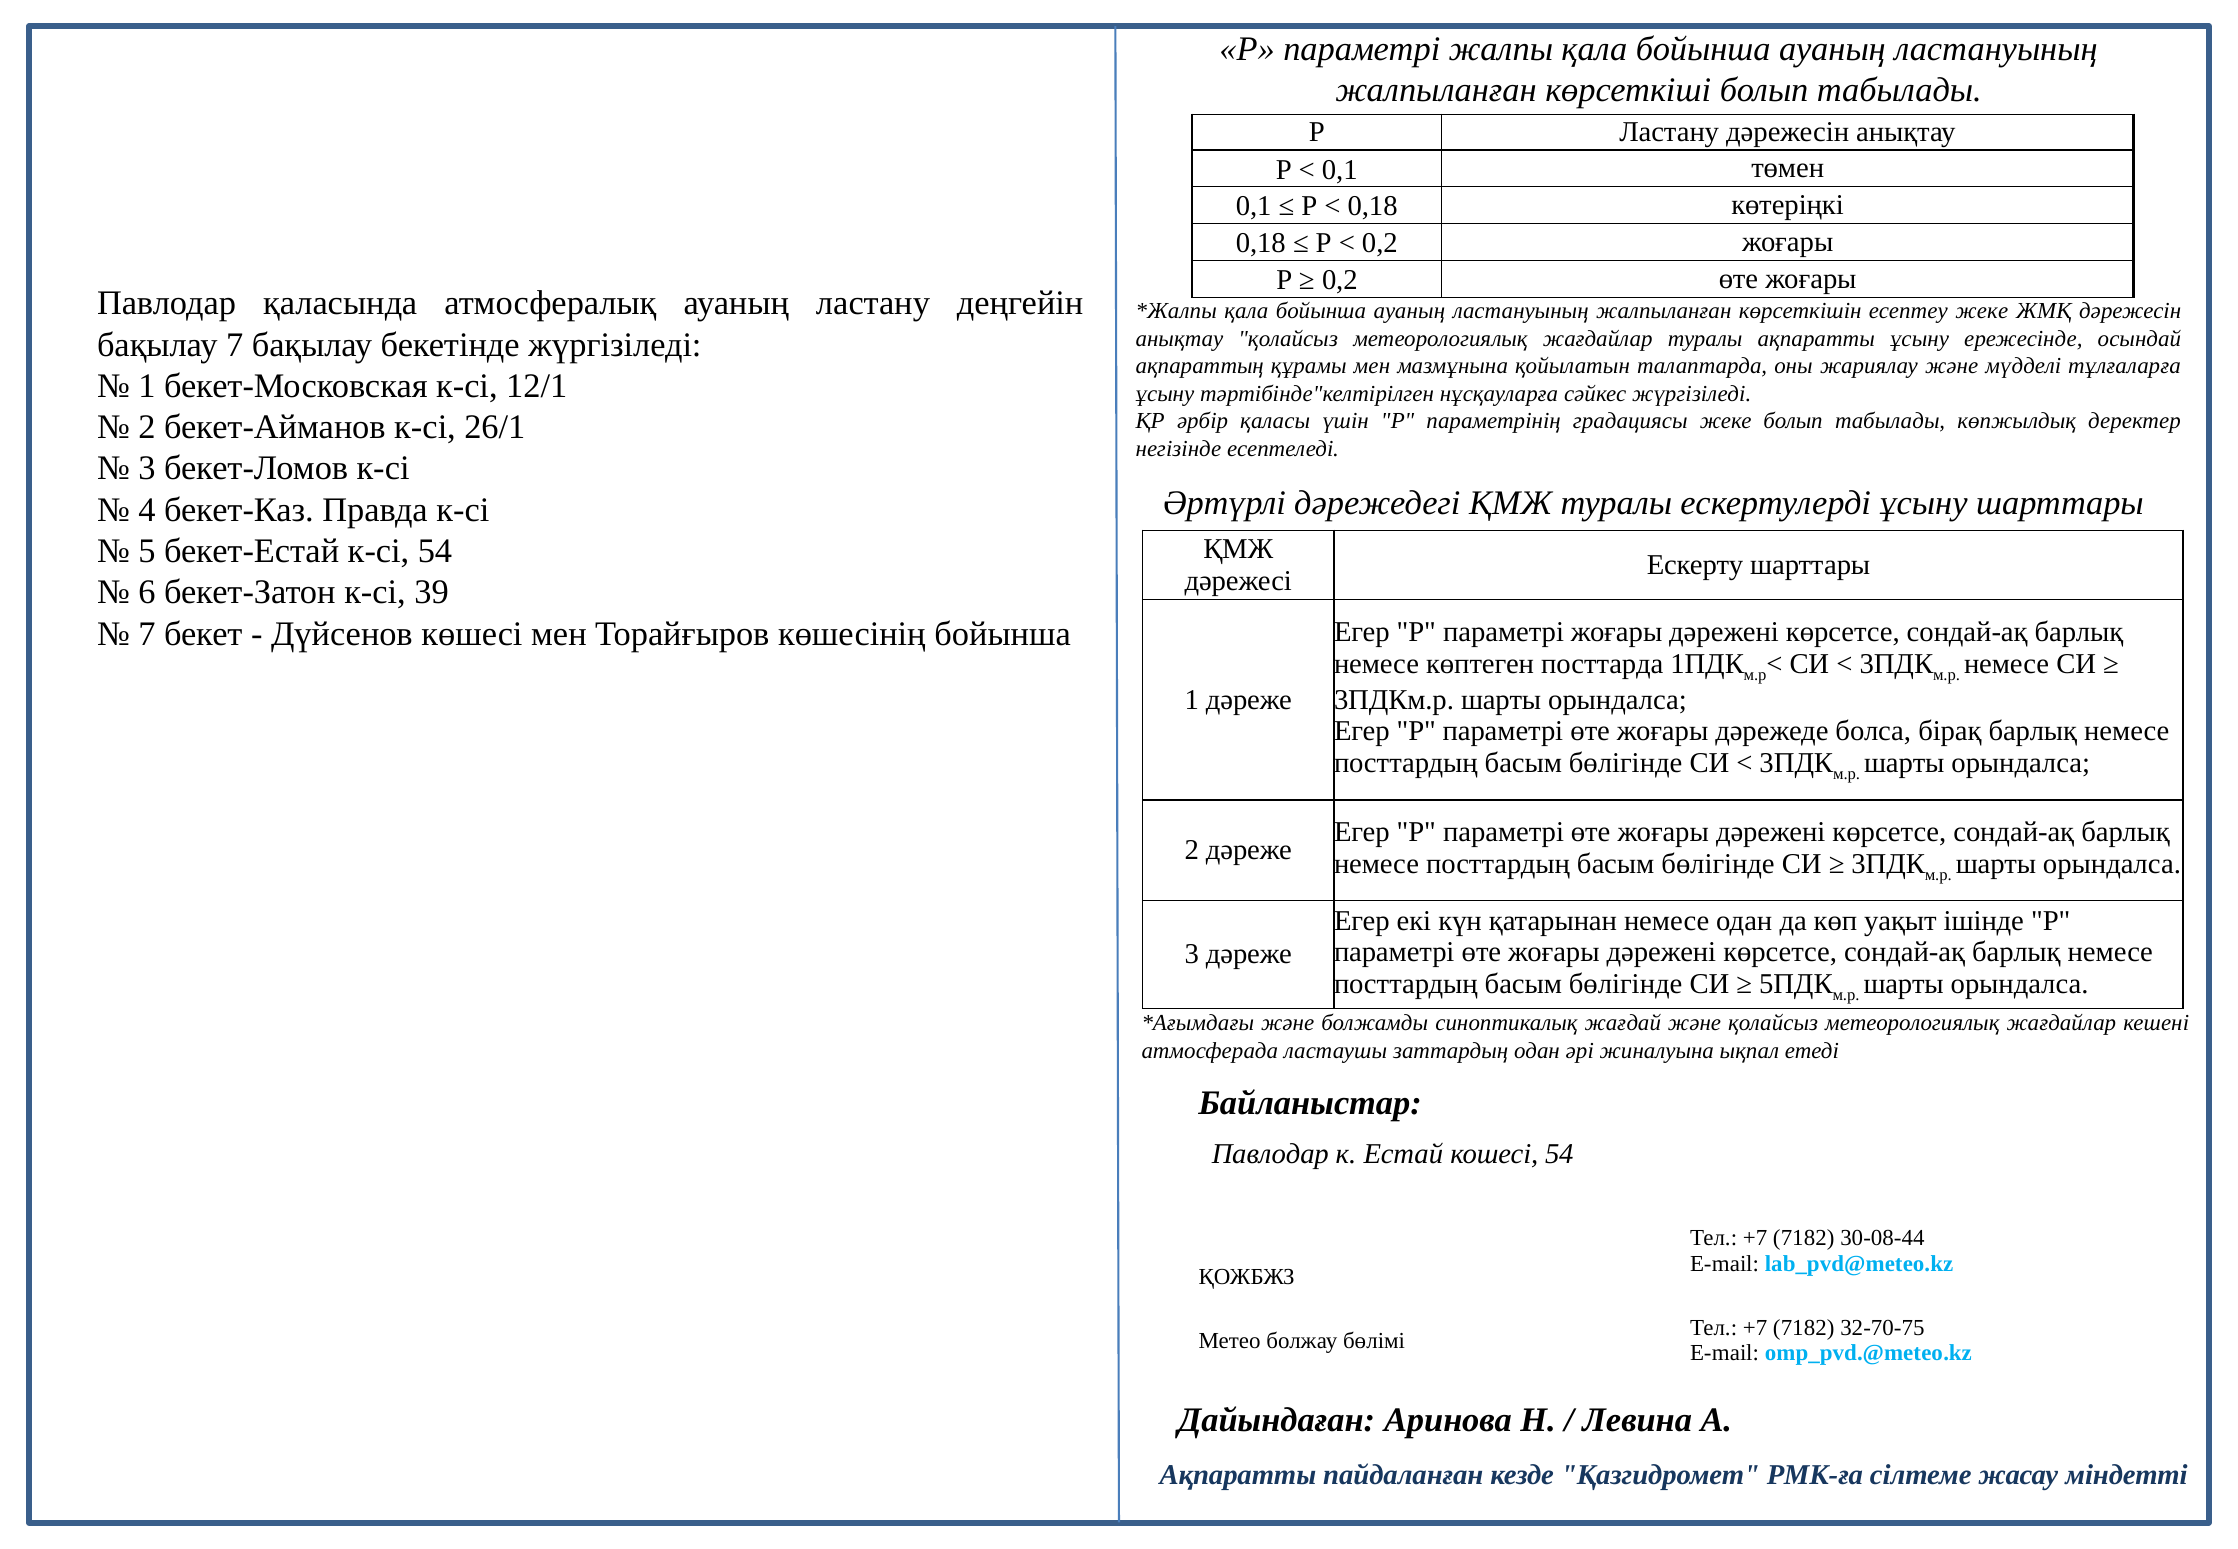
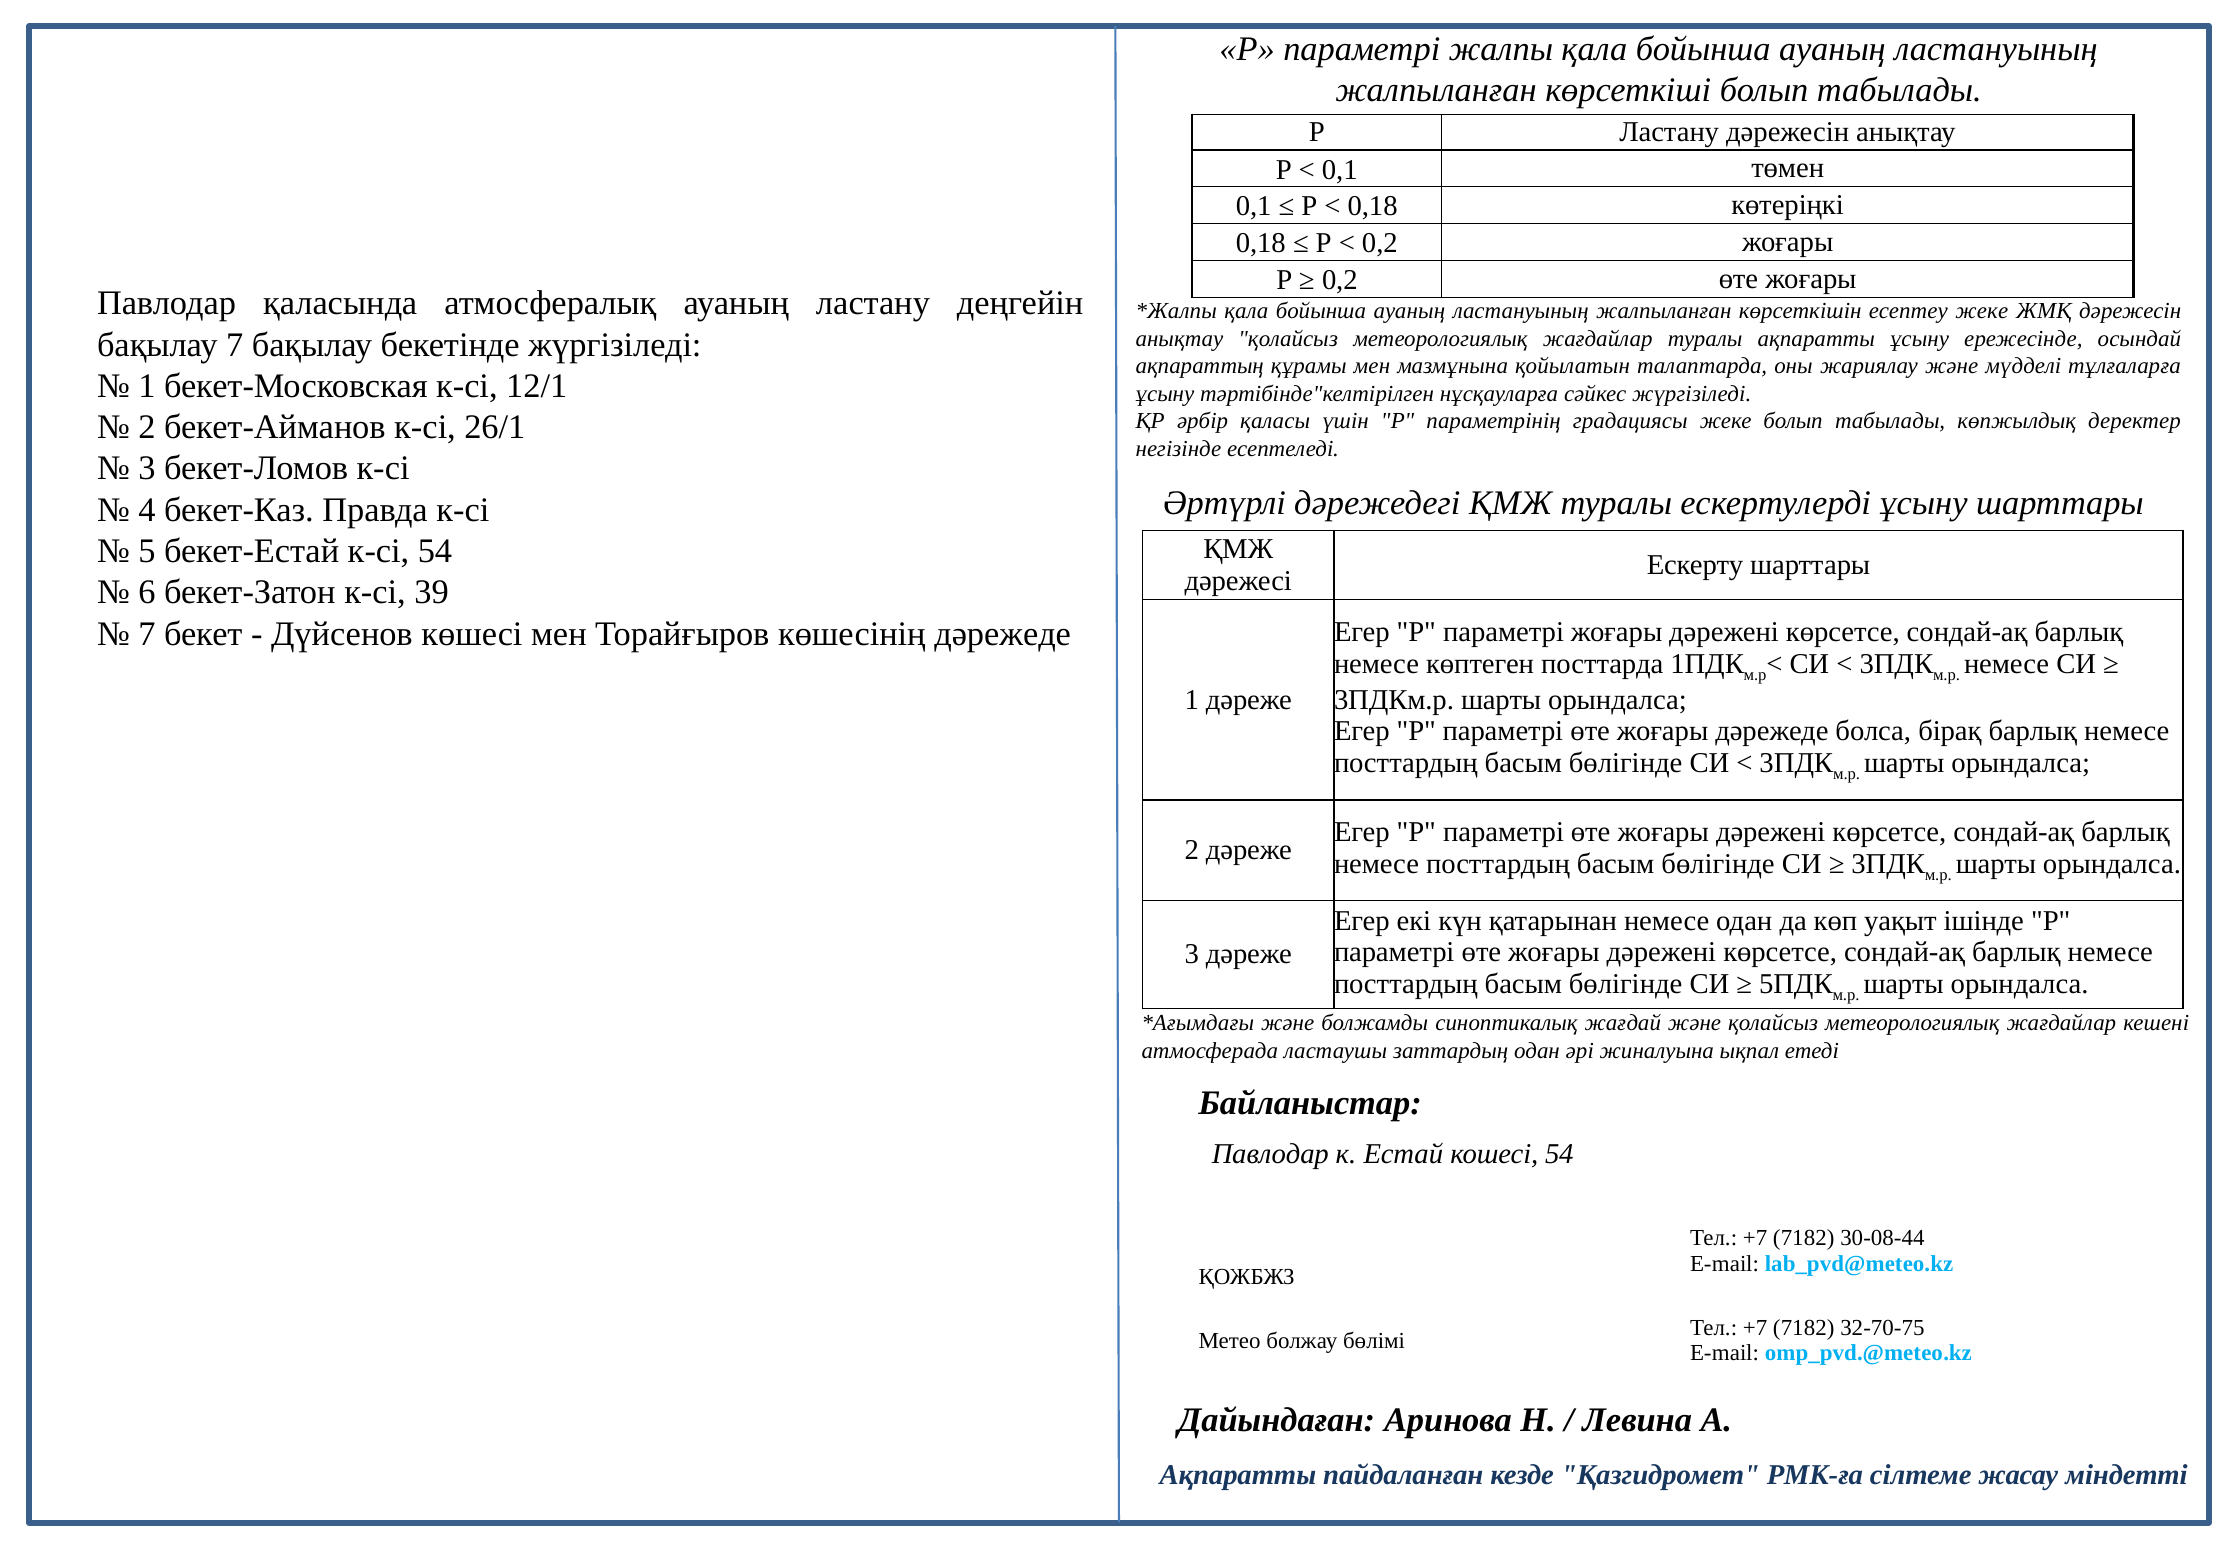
көшесінің бойынша: бойынша -> дәрежеде (1003, 634)
